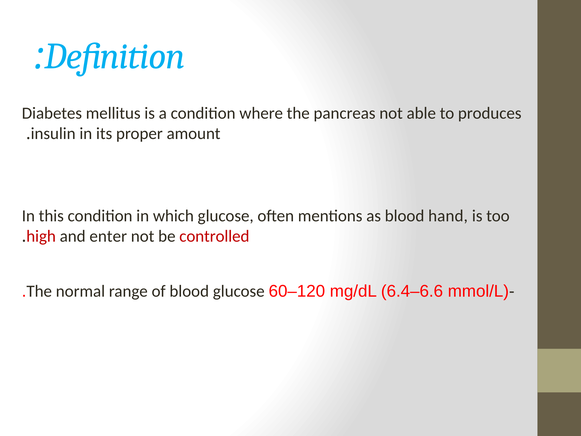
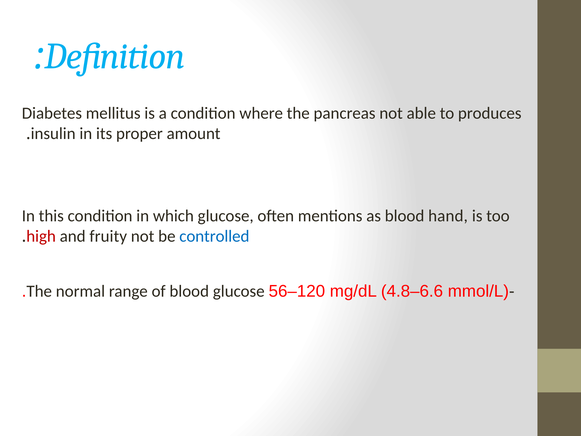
enter: enter -> fruity (108, 236)
controlled colour: red -> blue (214, 236)
60–120: 60–120 -> 56–120 (297, 291)
6.4–6.6: 6.4–6.6 -> 4.8–6.6 (412, 291)
